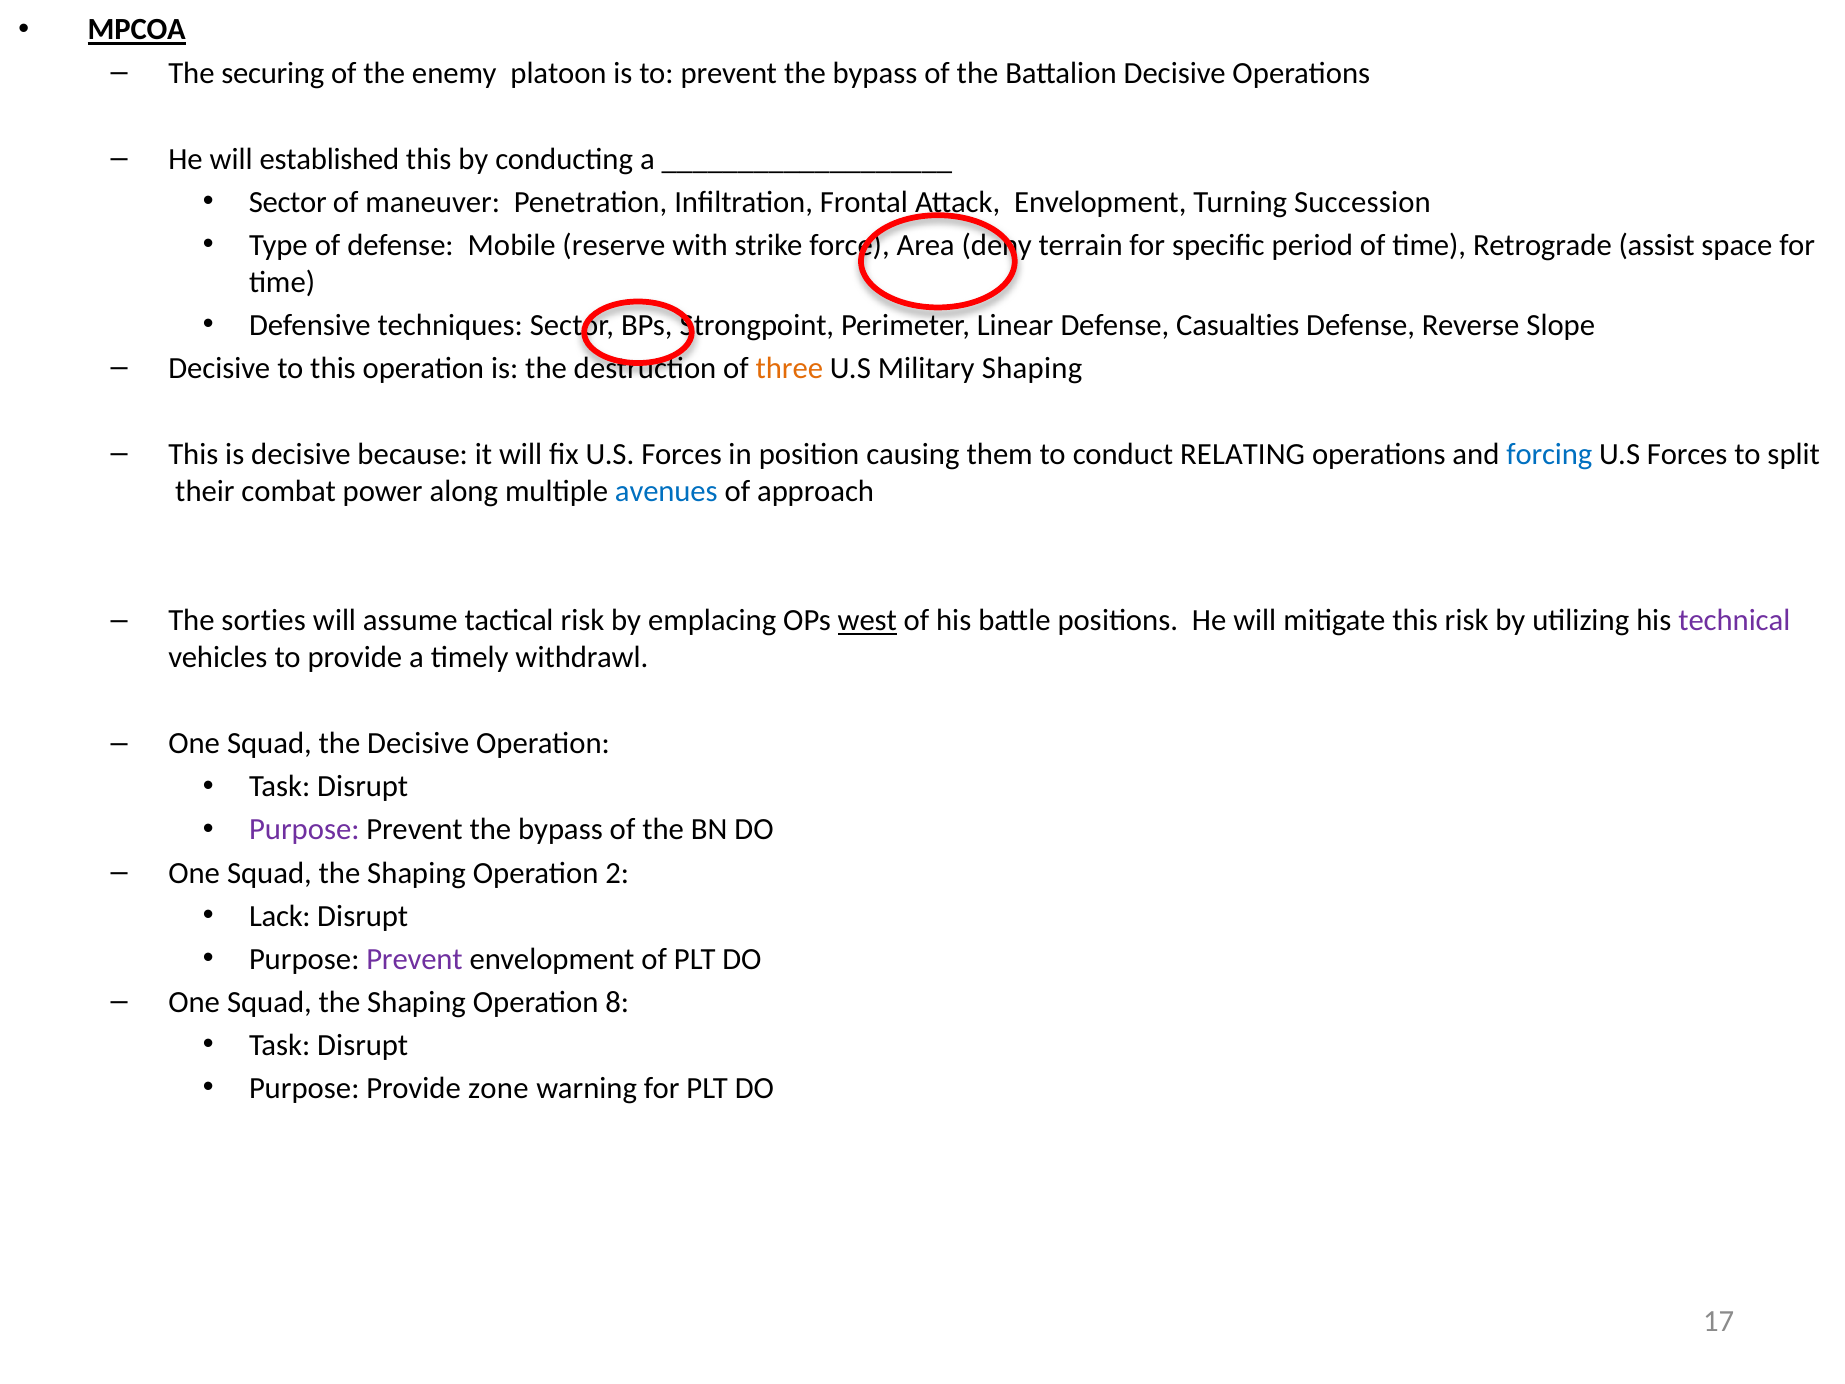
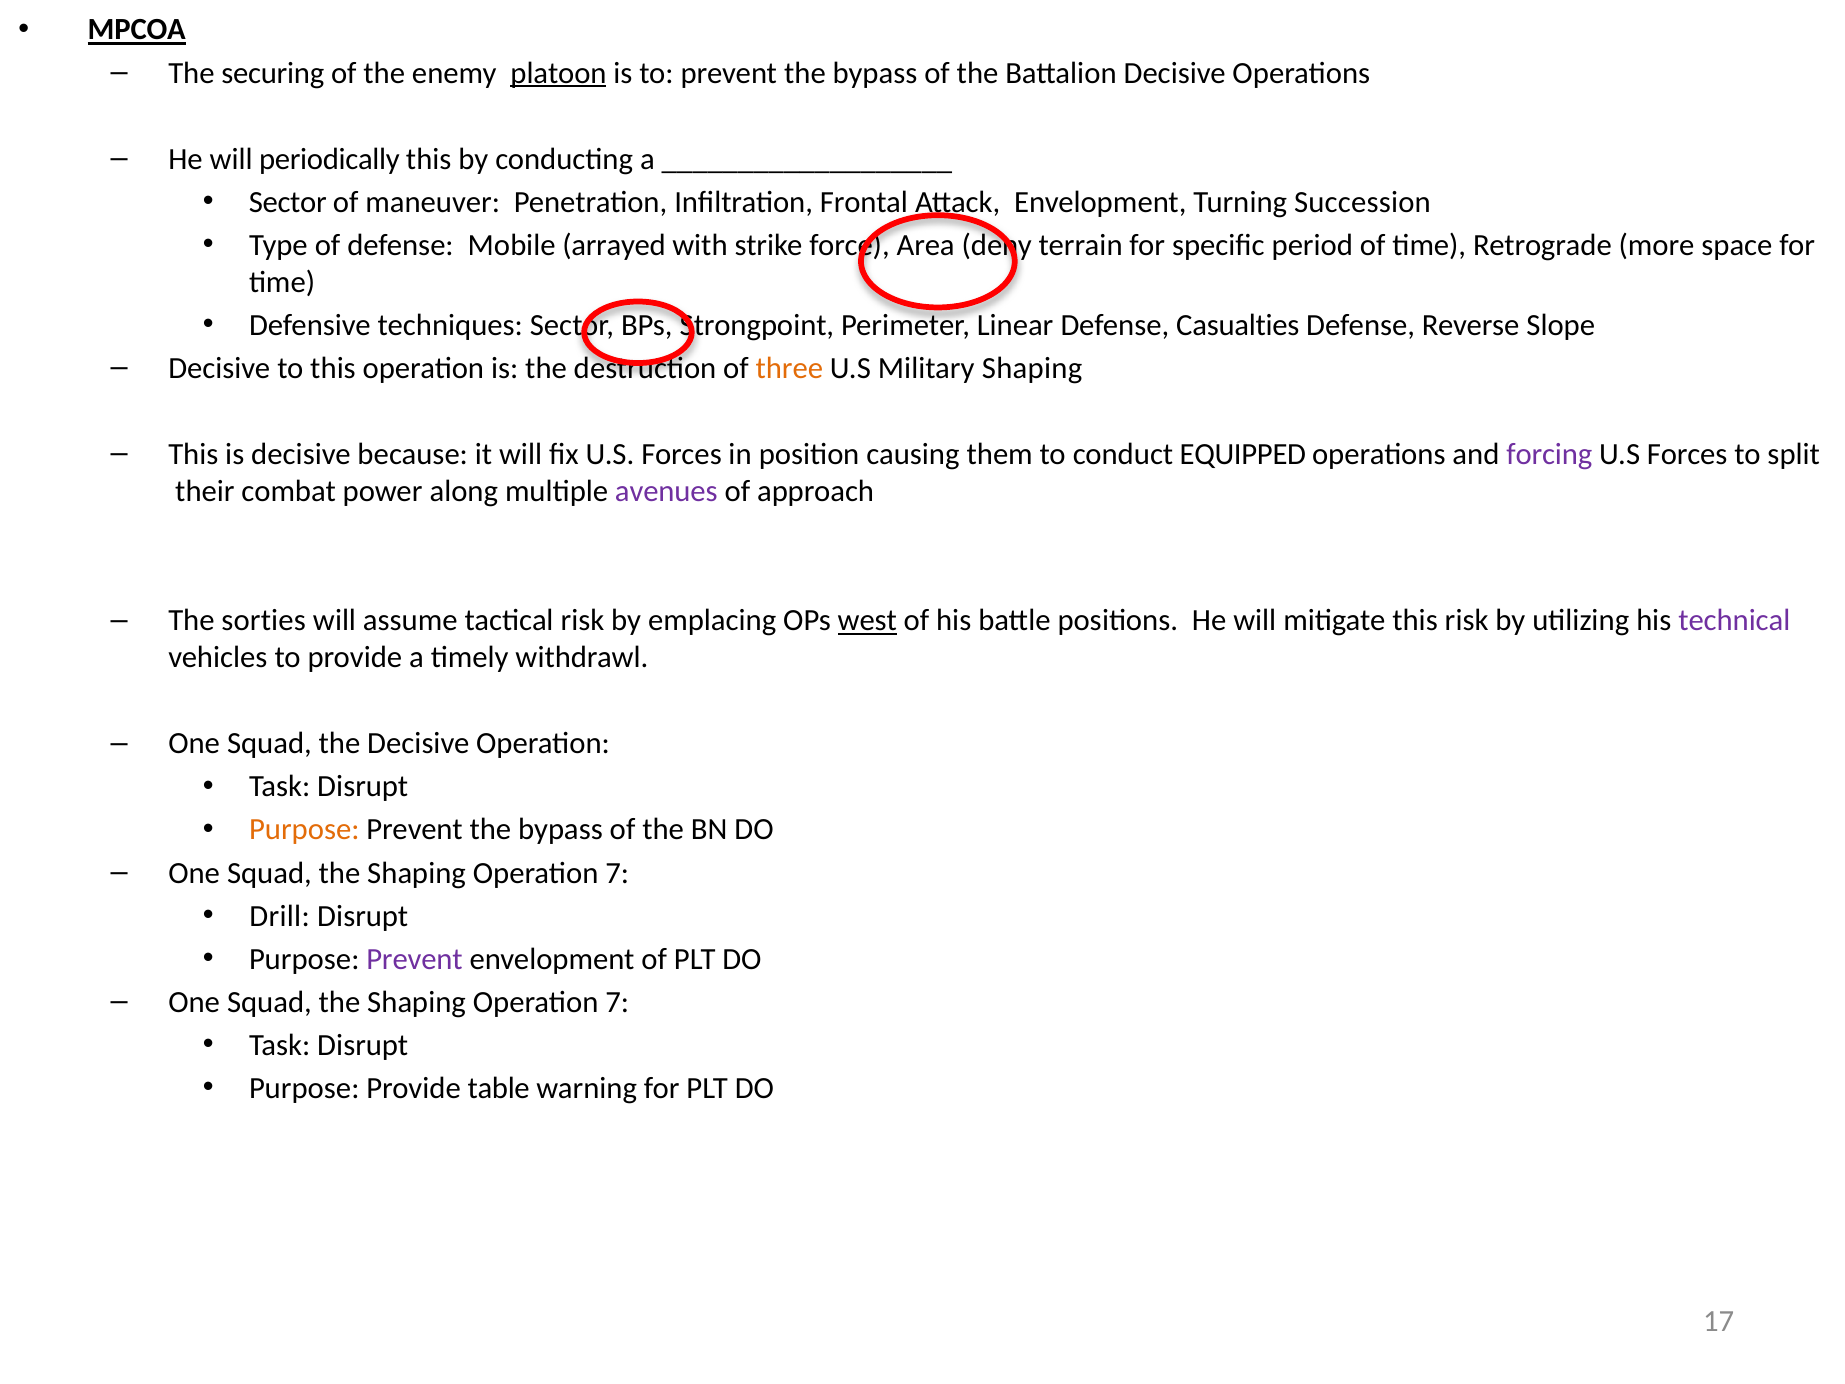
platoon underline: none -> present (559, 73)
established: established -> periodically (329, 159)
reserve: reserve -> arrayed (614, 245)
assist: assist -> more (1657, 245)
RELATING: RELATING -> EQUIPPED (1243, 454)
forcing colour: blue -> purple (1549, 454)
avenues colour: blue -> purple (666, 491)
Purpose colour: purple -> orange (304, 830)
2: 2 -> 7 (617, 873)
Lack: Lack -> Drill (280, 916)
8: 8 -> 7 (617, 1002)
zone: zone -> table (499, 1088)
